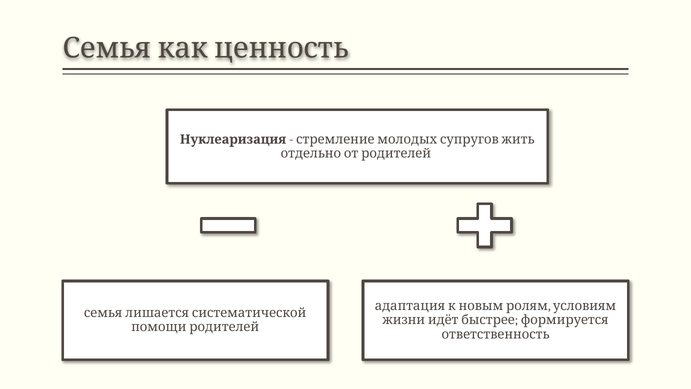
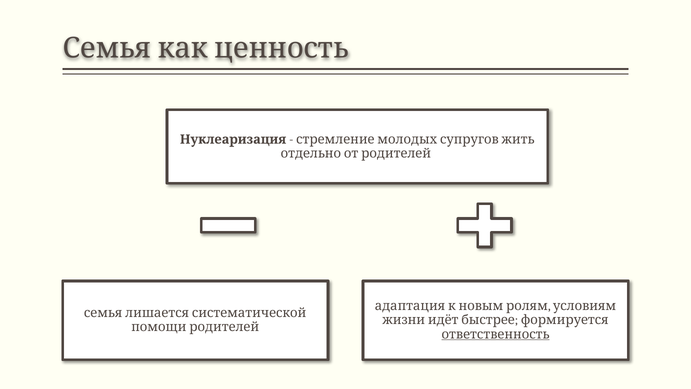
ответственность underline: none -> present (496, 334)
